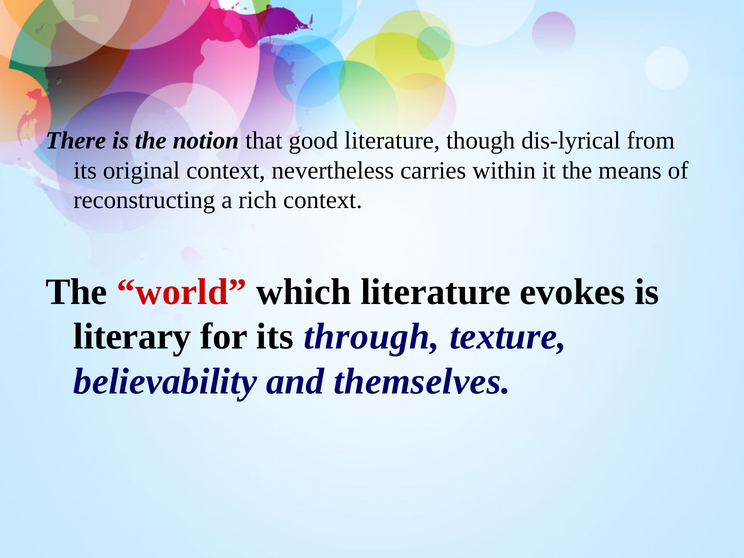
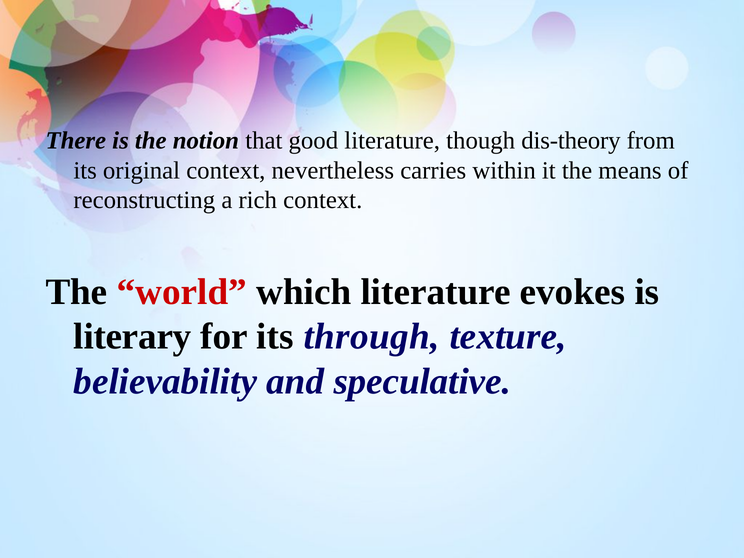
dis-lyrical: dis-lyrical -> dis-theory (571, 141)
themselves: themselves -> speculative (422, 381)
